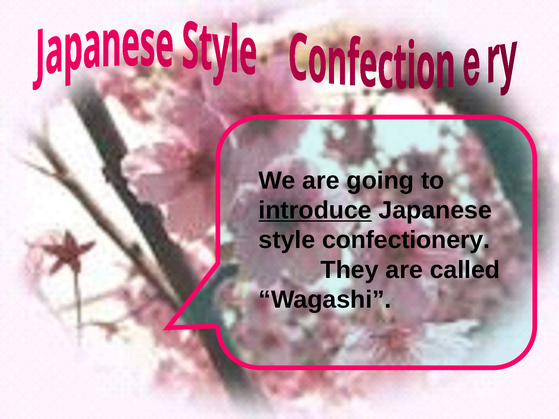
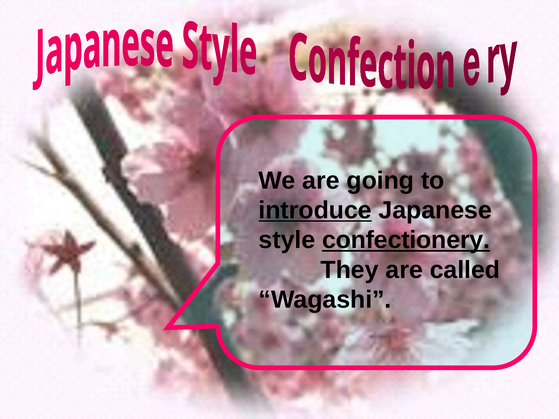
confectionery underline: none -> present (406, 240)
